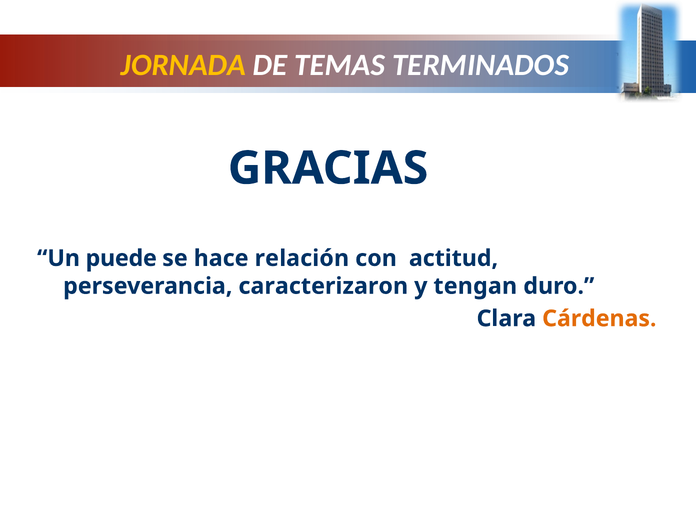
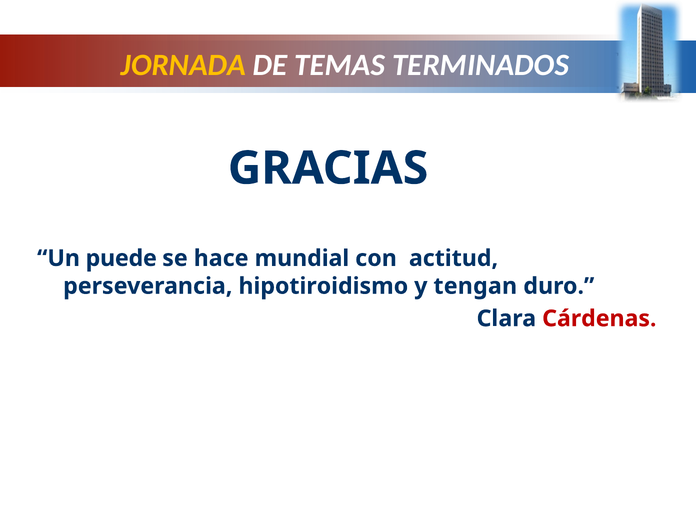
relación: relación -> mundial (302, 258)
caracterizaron: caracterizaron -> hipotiroidismo (323, 286)
Cárdenas colour: orange -> red (599, 319)
